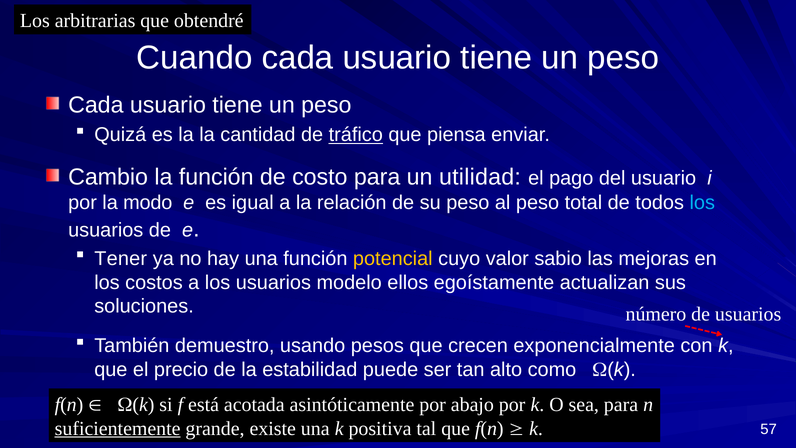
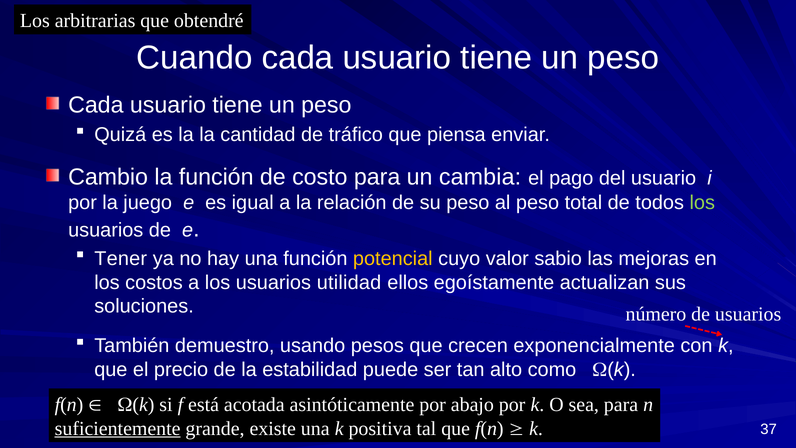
tráfico underline: present -> none (356, 135)
utilidad: utilidad -> cambia (480, 177)
modo: modo -> juego (148, 203)
los colour: light blue -> light green (702, 203)
modelo: modelo -> utilidad (349, 282)
57: 57 -> 37 (769, 429)
